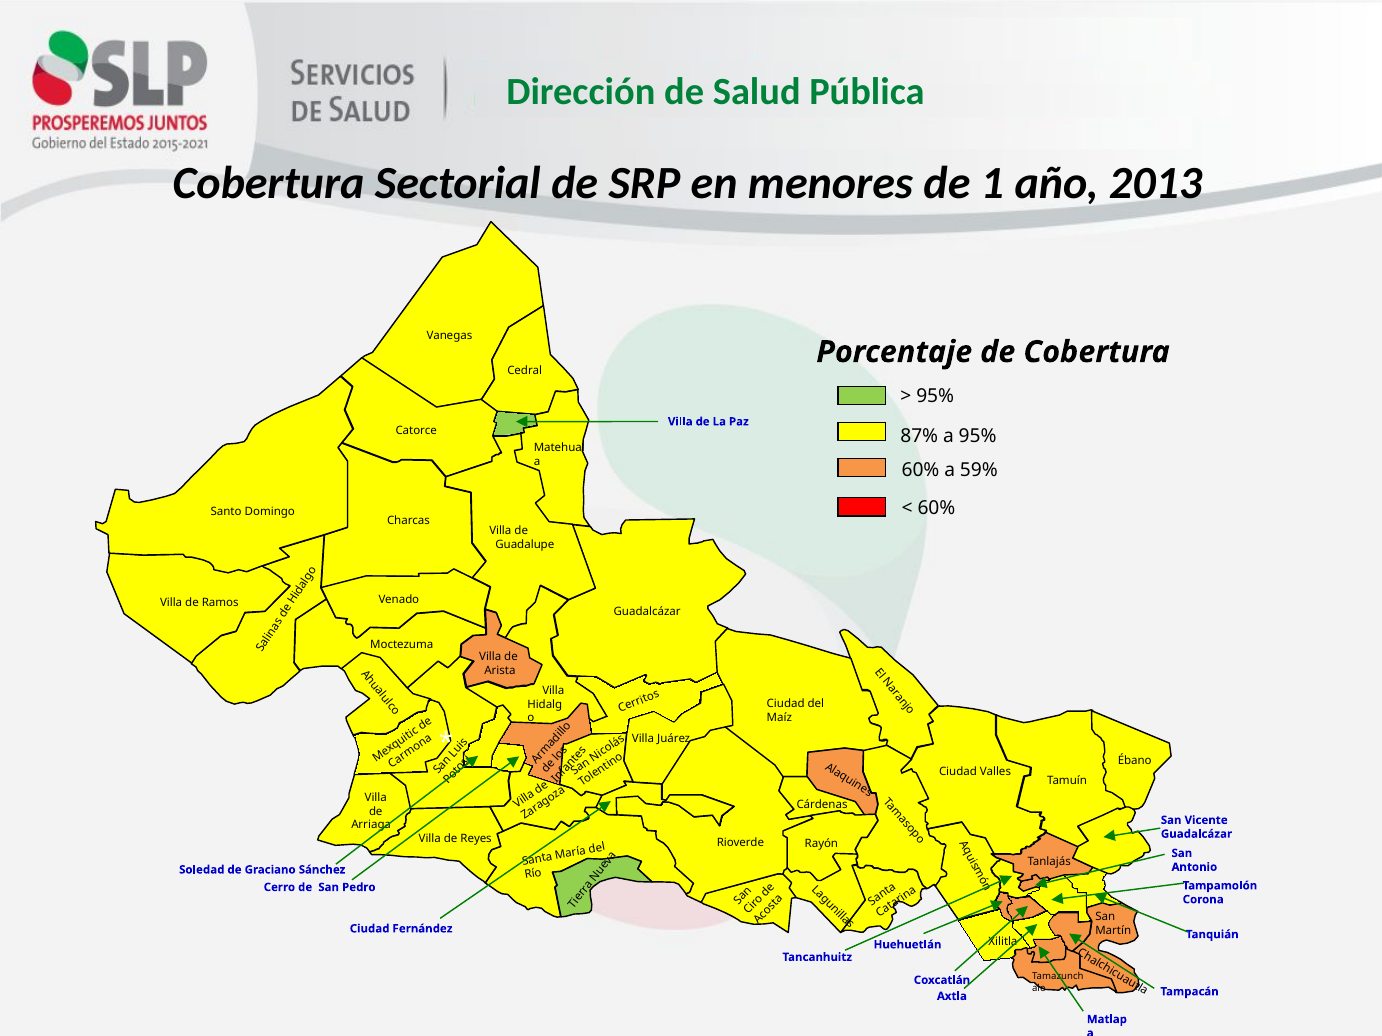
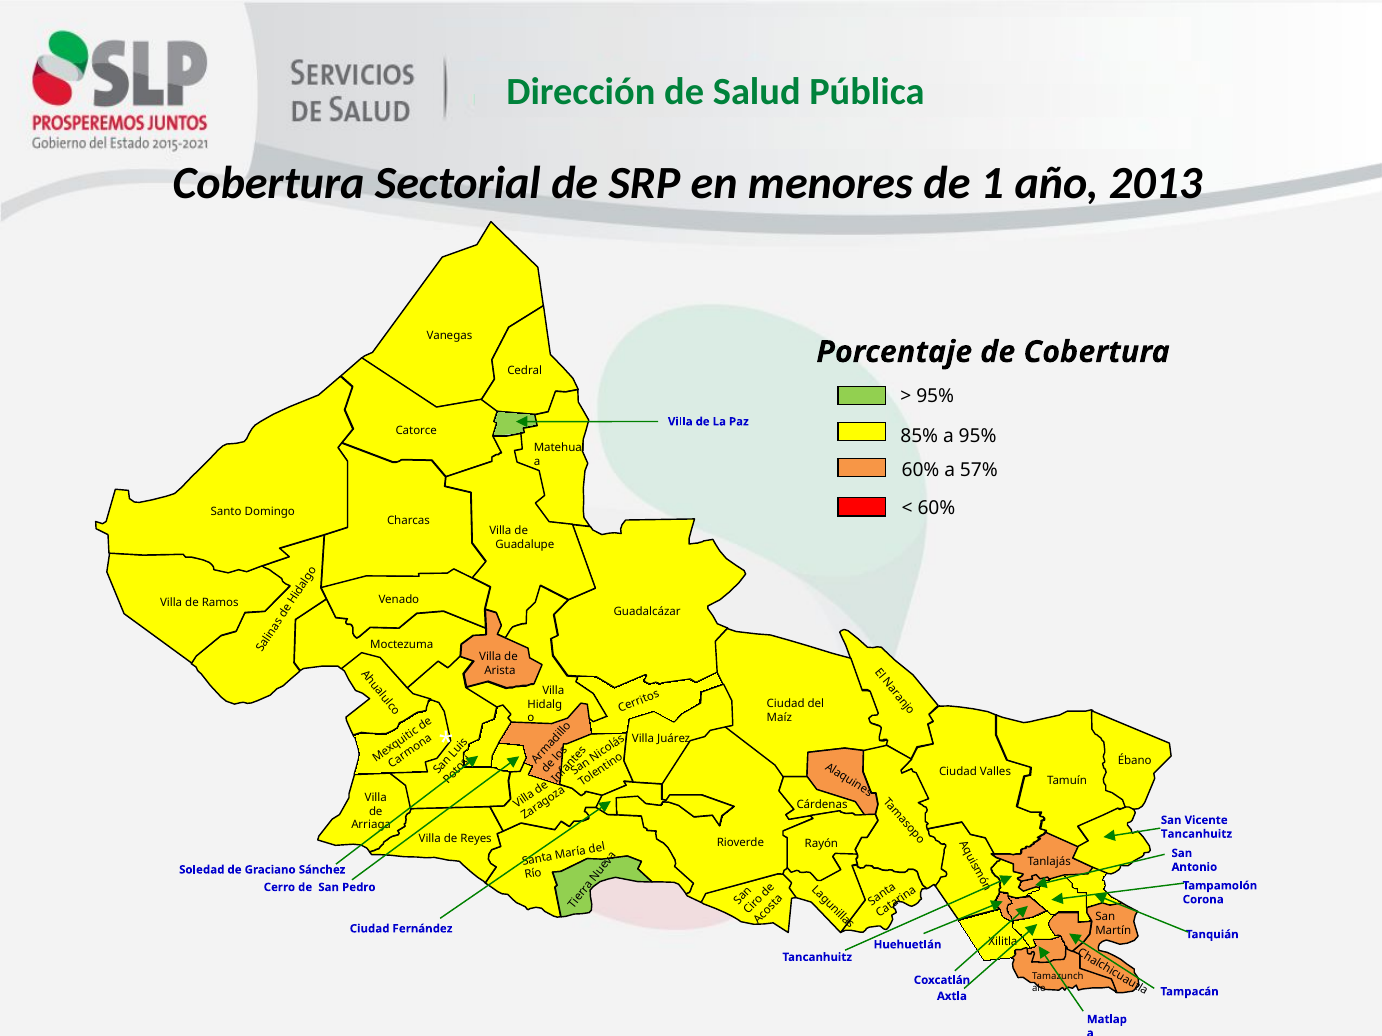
87%: 87% -> 85% (919, 436)
59%: 59% -> 57% (979, 470)
Guadalcázar: Guadalcázar -> Tancanhuitz (1196, 834)
